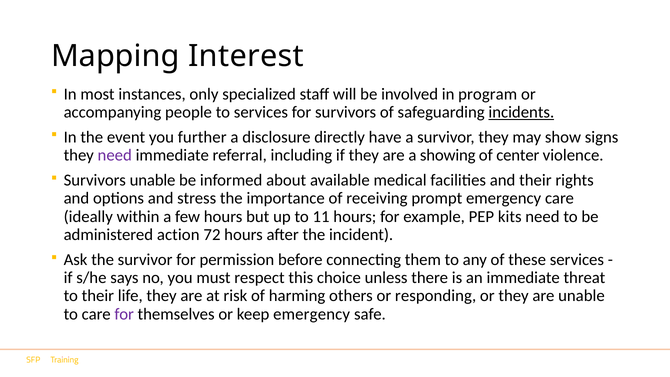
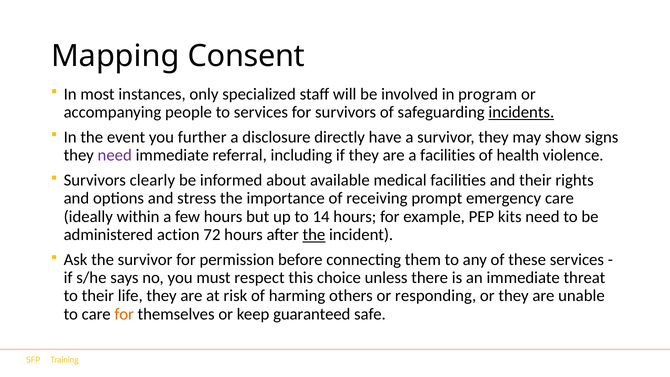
Interest: Interest -> Consent (246, 56)
a showing: showing -> facilities (448, 155)
center: center -> health (518, 155)
Survivors unable: unable -> clearly (152, 180)
11: 11 -> 14 (321, 216)
the underline: none -> present (314, 235)
for colour: purple -> orange (124, 314)
keep emergency: emergency -> guaranteed (312, 314)
